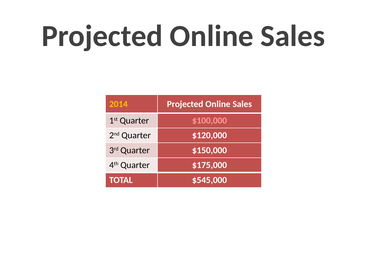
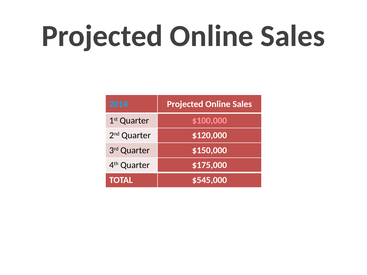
2014 colour: yellow -> light blue (118, 104)
